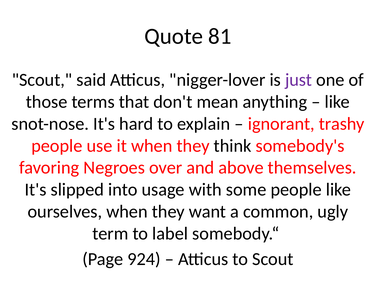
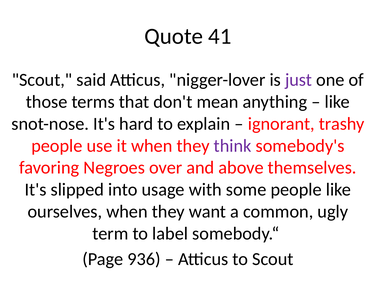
81: 81 -> 41 (220, 36)
think colour: black -> purple (233, 146)
924: 924 -> 936 (144, 259)
